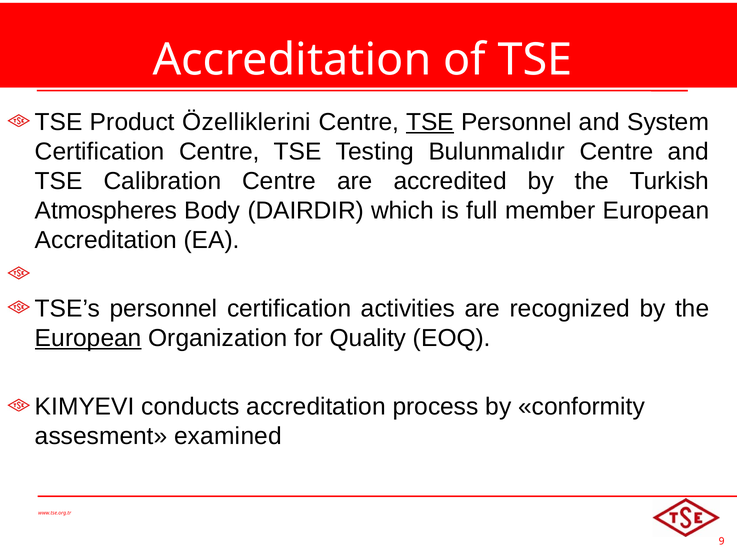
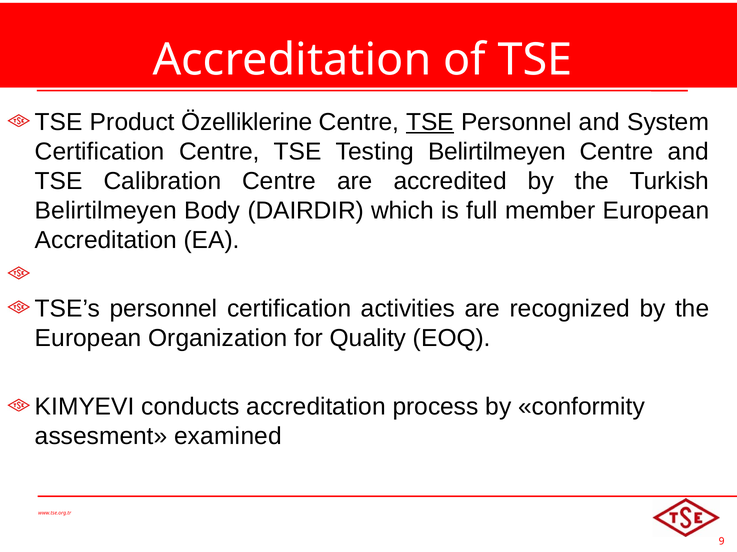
Özelliklerini: Özelliklerini -> Özelliklerine (247, 122)
Testing Bulunmalıdır: Bulunmalıdır -> Belirtilmeyen (497, 152)
Atmospheres: Atmospheres -> Belirtilmeyen (106, 211)
European underline: present -> none (88, 339)
